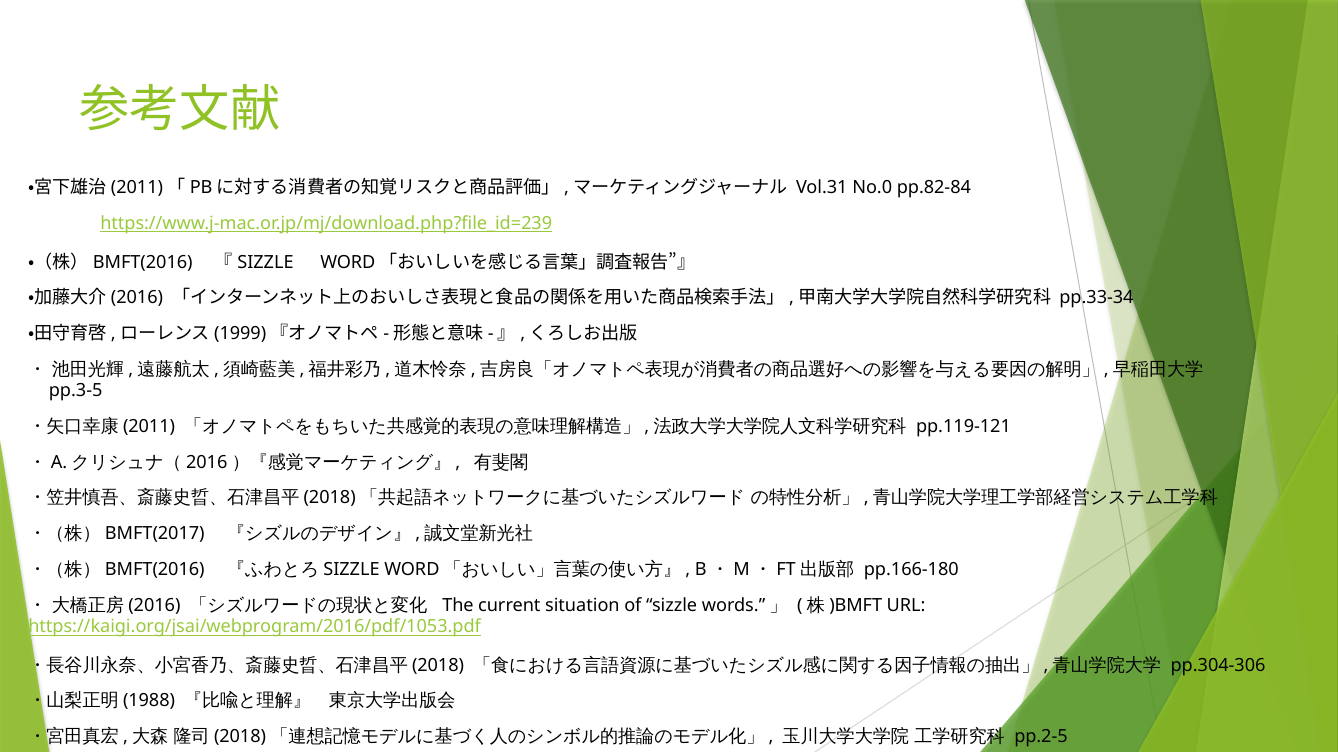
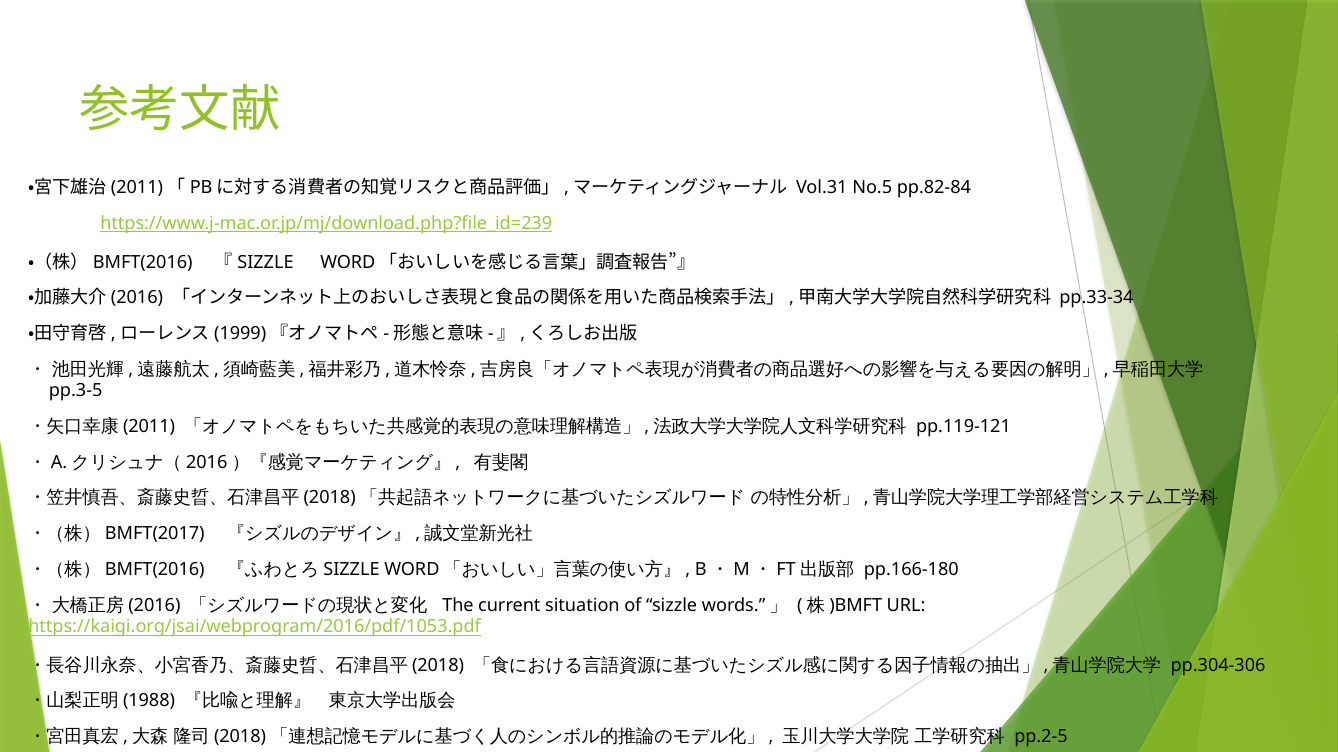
No.0: No.0 -> No.5 (872, 188)
